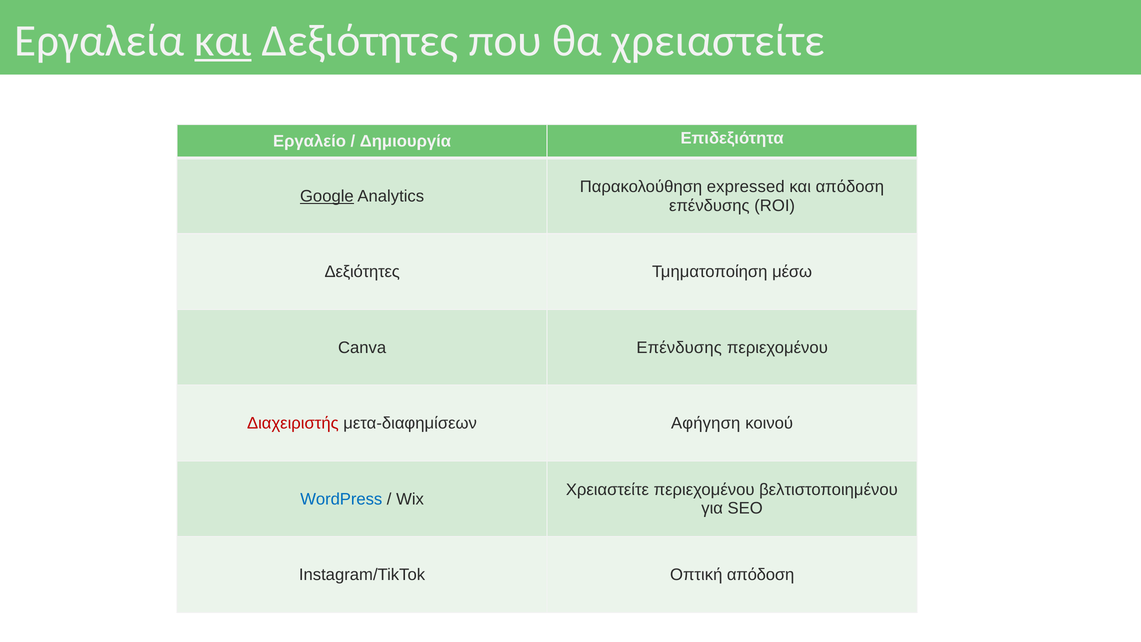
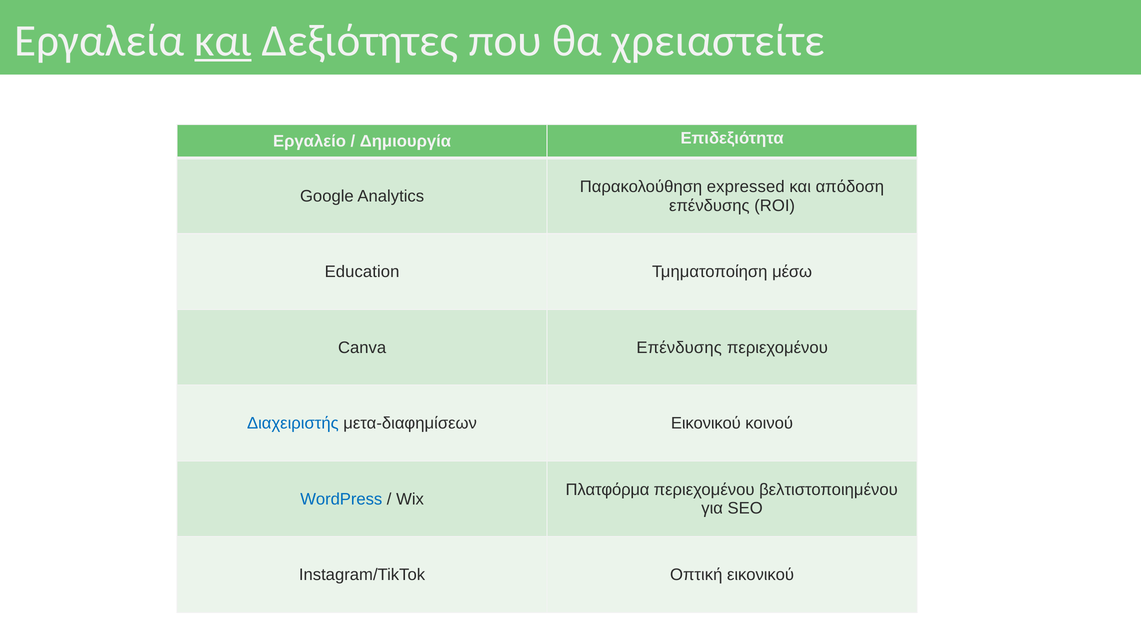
Google underline: present -> none (327, 196)
Δεξιότητες: Δεξιότητες -> Education (362, 272)
Διαχειριστής colour: red -> blue (293, 423)
μετα-διαφημίσεων Αφήγηση: Αφήγηση -> Εικονικού (706, 423)
Χρειαστείτε: Χρειαστείτε -> Πλατφόρμα (608, 490)
Οπτική απόδοση: απόδοση -> εικονικού (761, 575)
